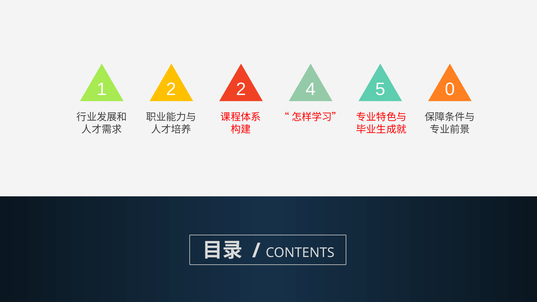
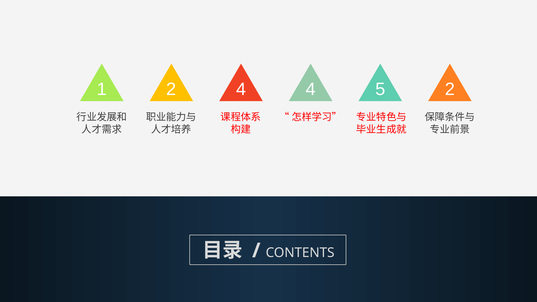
2 2: 2 -> 4 (241, 89)
5 0: 0 -> 2 (450, 89)
